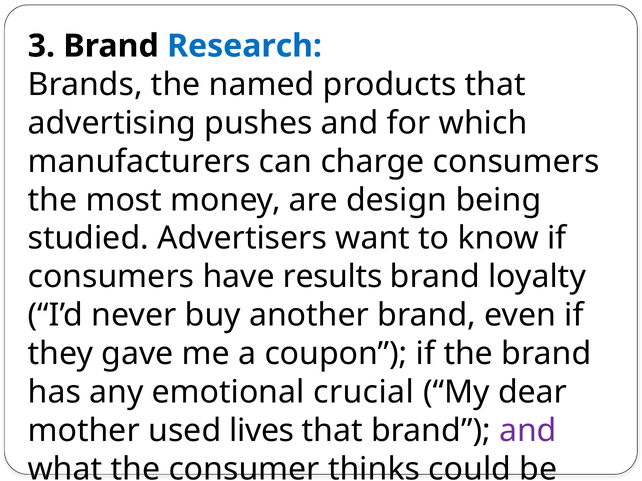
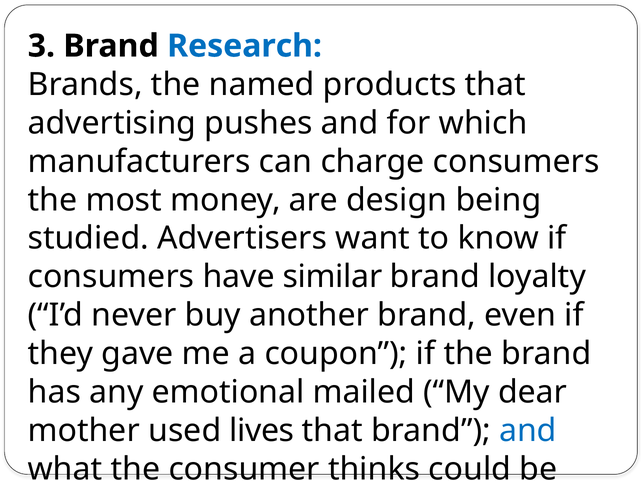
results: results -> similar (333, 277)
crucial: crucial -> mailed (364, 393)
and colour: purple -> blue (528, 431)
